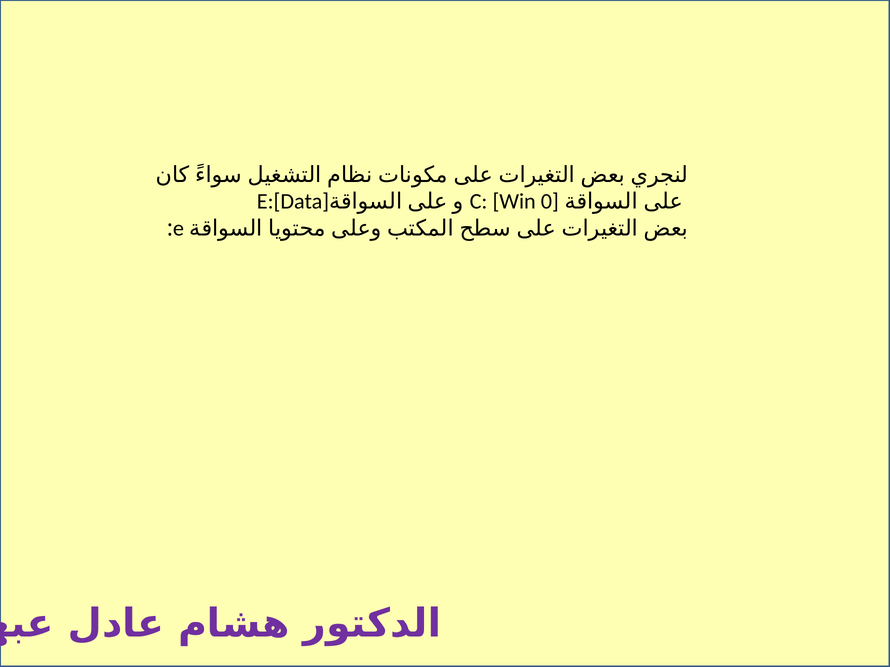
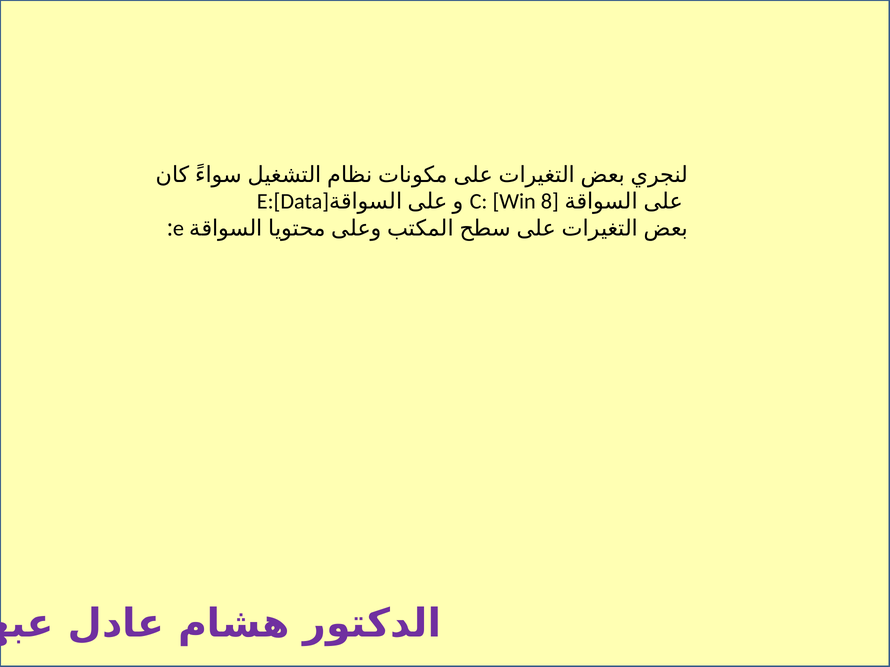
0: 0 -> 8 (550, 202)
